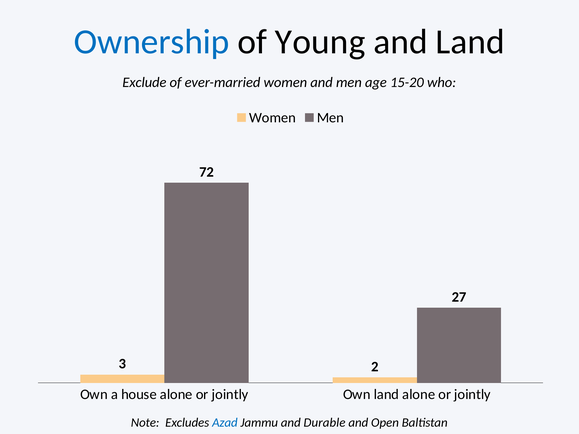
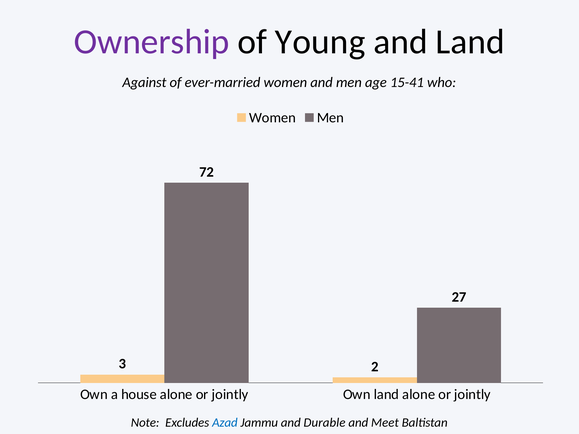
Ownership colour: blue -> purple (152, 42)
Exclude: Exclude -> Against (144, 82)
15-20: 15-20 -> 15-41 (407, 82)
Open: Open -> Meet (385, 423)
